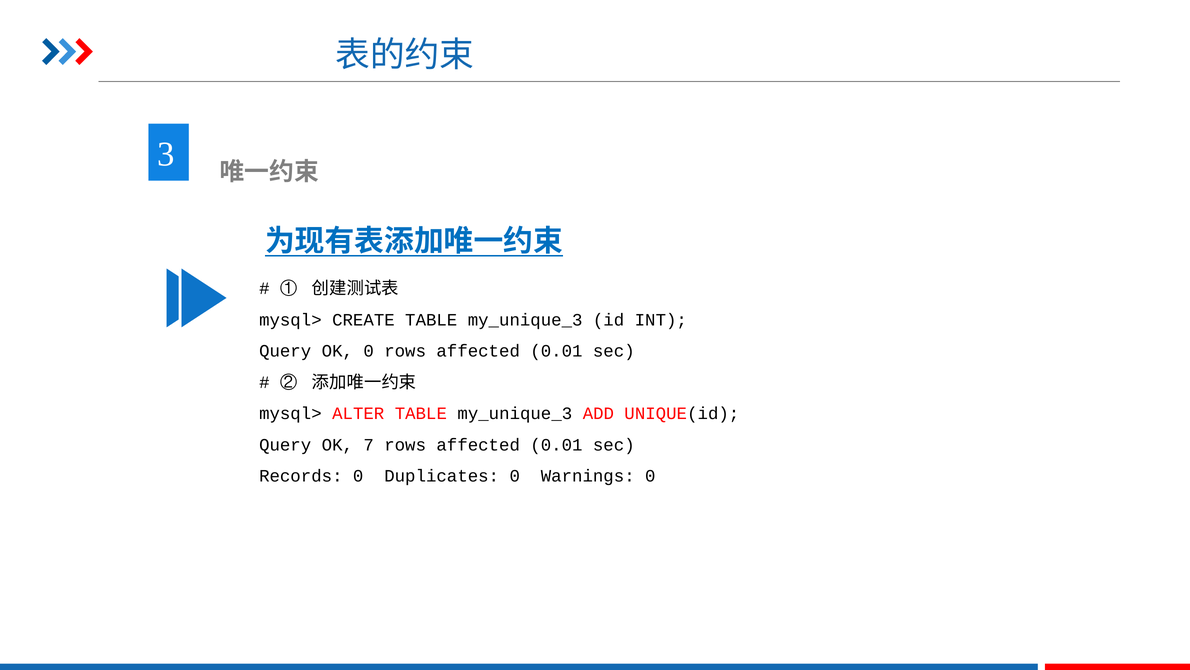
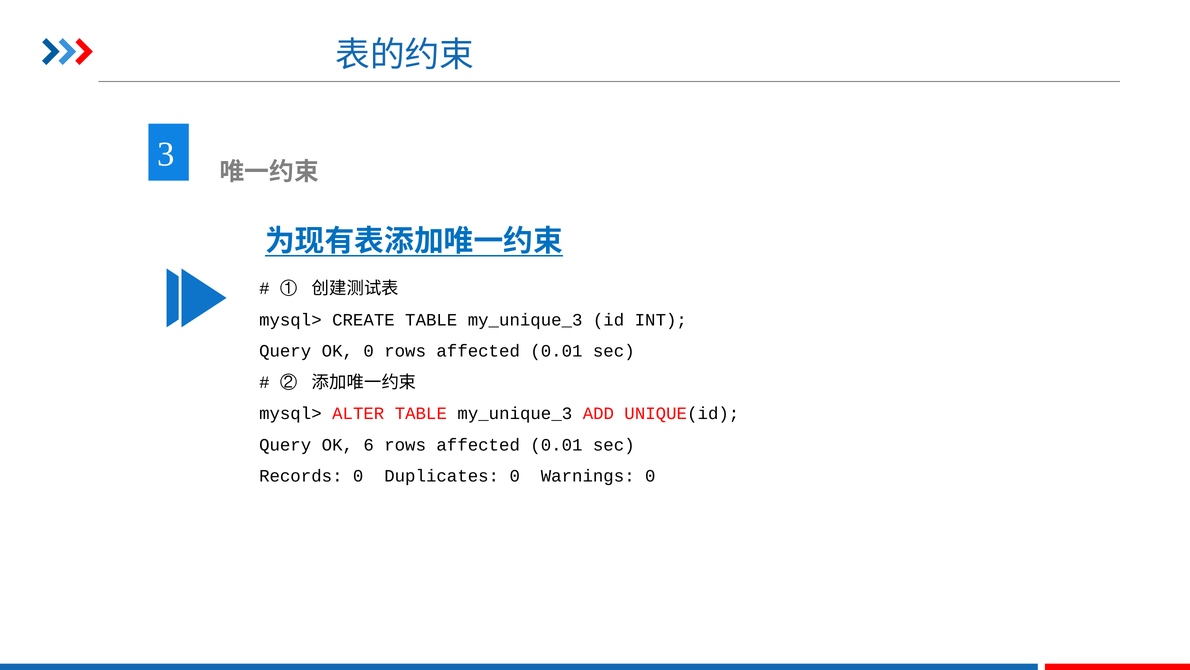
7: 7 -> 6 (369, 445)
